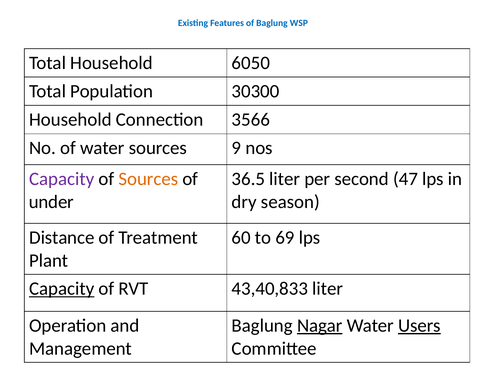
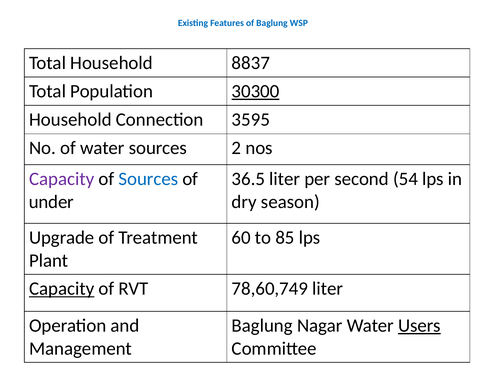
6050: 6050 -> 8837 (251, 63)
30300 underline: none -> present (256, 91)
3566: 3566 -> 3595 (251, 119)
9: 9 -> 2 (236, 148)
Sources colour: orange -> blue (148, 179)
47: 47 -> 54 (405, 179)
Distance: Distance -> Upgrade (62, 237)
69: 69 -> 85 (285, 237)
43,40,833: 43,40,833 -> 78,60,749 (270, 288)
Nagar underline: present -> none (320, 325)
